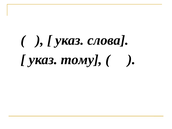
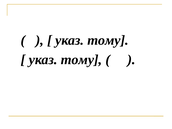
слова: слова -> тому (108, 40)
